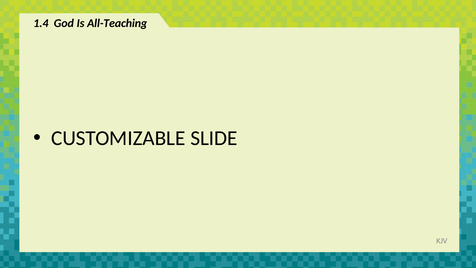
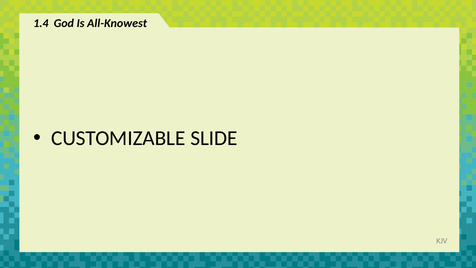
All-Teaching: All-Teaching -> All-Knowest (117, 23)
